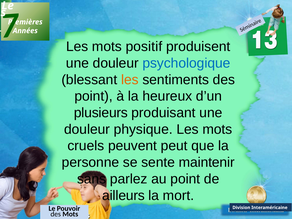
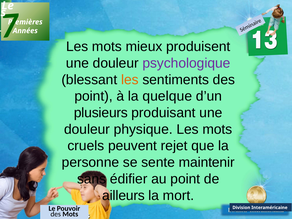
positif: positif -> mieux (144, 47)
psychologique colour: blue -> purple (186, 63)
heureux: heureux -> quelque (167, 96)
peut: peut -> rejet (174, 146)
parlez: parlez -> édifier (129, 179)
